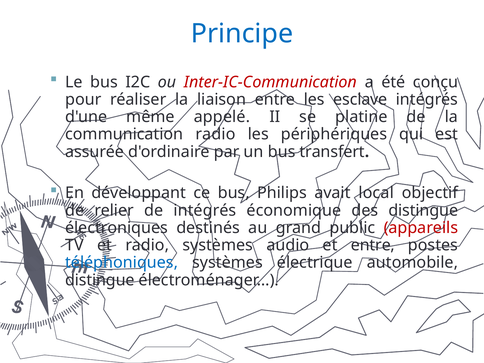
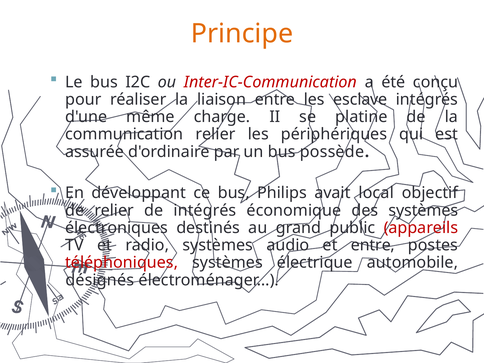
Principe colour: blue -> orange (242, 34)
appelé: appelé -> charge (222, 117)
communication radio: radio -> relier (216, 134)
transfert: transfert -> possède (332, 152)
des distingue: distingue -> systèmes (423, 210)
téléphoniques colour: blue -> red (122, 263)
distingue: distingue -> désignés (100, 280)
